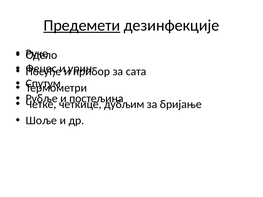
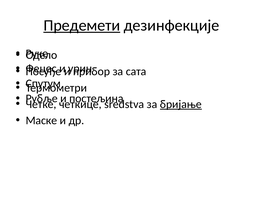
дубљим: дубљим -> sredstva (124, 104)
бријање underline: none -> present (181, 104)
Шоље: Шоље -> Маске (41, 121)
